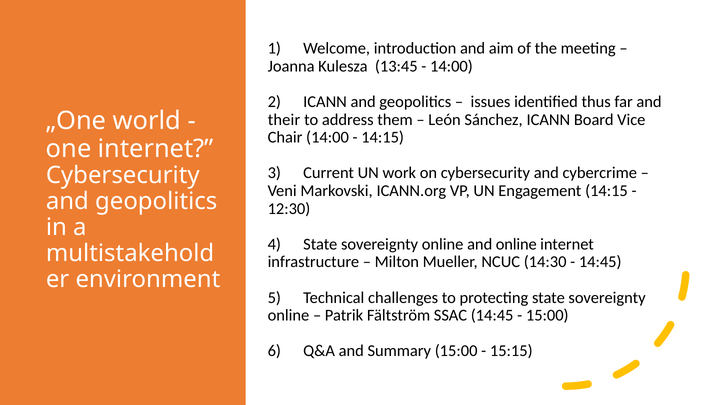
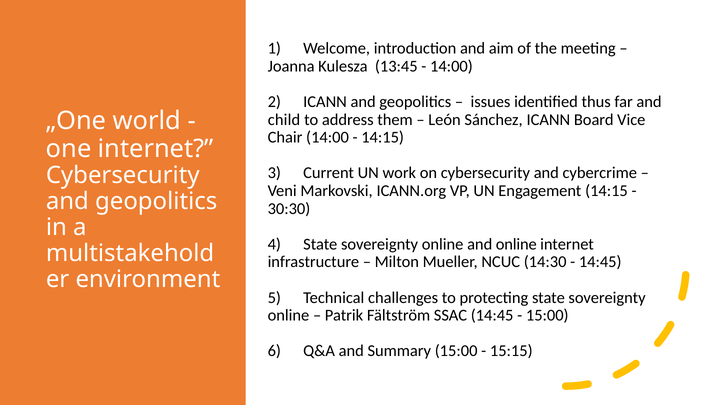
their: their -> child (284, 120)
12:30: 12:30 -> 30:30 (289, 208)
